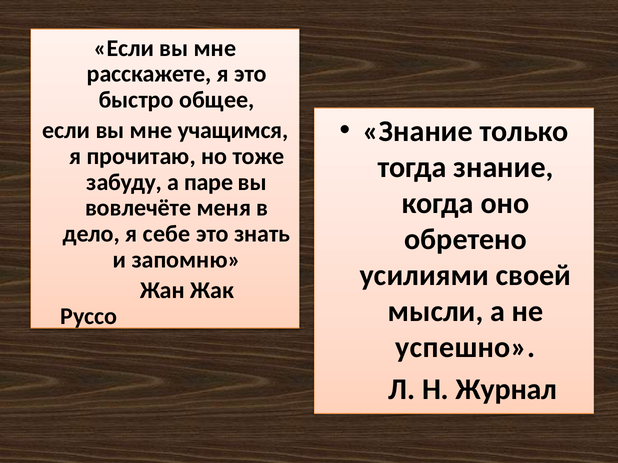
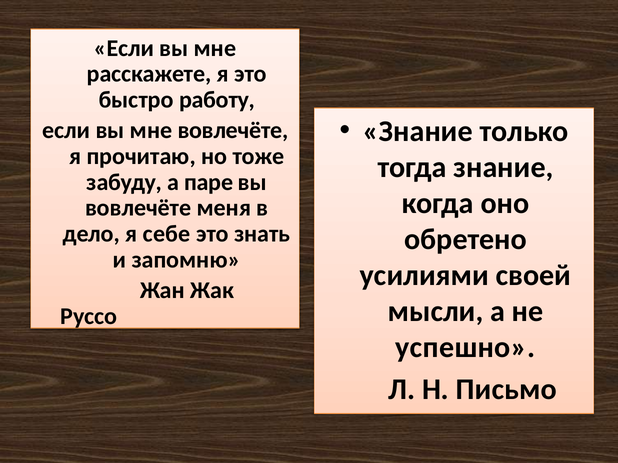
общее: общее -> работу (217, 100)
мне учащимся: учащимся -> вовлечёте (233, 130)
Журнал: Журнал -> Письмо (506, 390)
